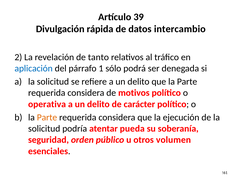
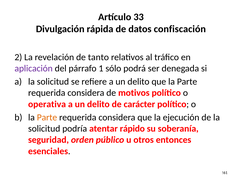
39: 39 -> 33 (139, 17)
intercambio: intercambio -> confiscación (180, 29)
aplicación colour: blue -> purple (34, 69)
pueda: pueda -> rápido (132, 129)
volumen: volumen -> entonces (174, 140)
